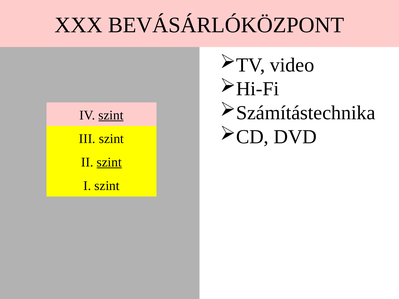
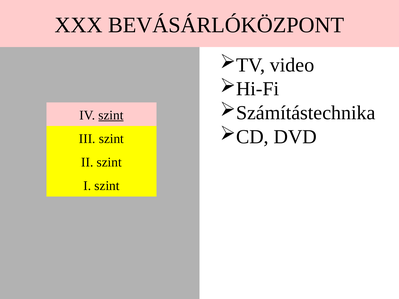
szint underline: present -> none (109, 162)
